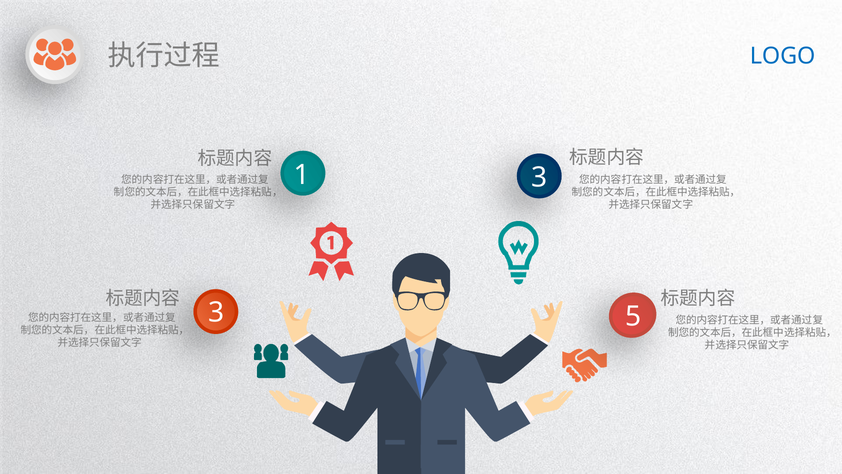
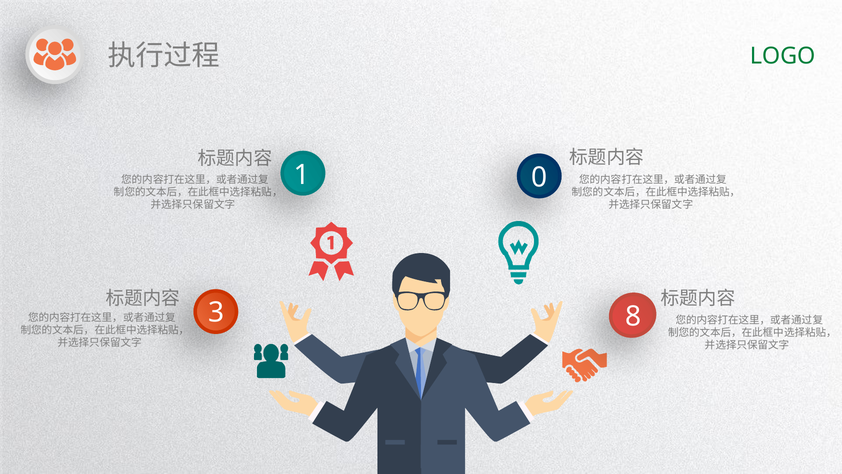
LOGO colour: blue -> green (783, 56)
1 3: 3 -> 0 (540, 177)
5: 5 -> 8 (633, 316)
